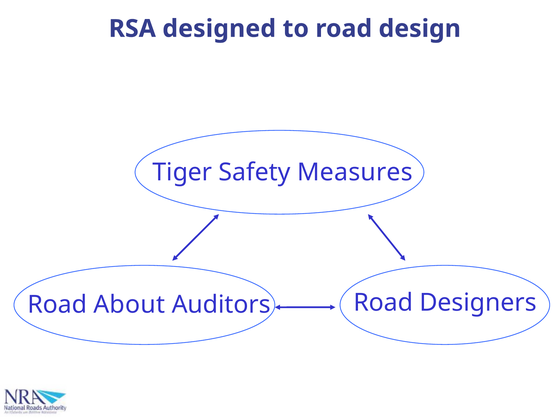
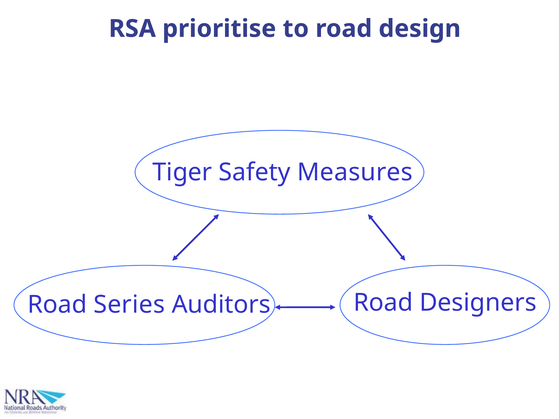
designed: designed -> prioritise (219, 29)
About: About -> Series (129, 305)
